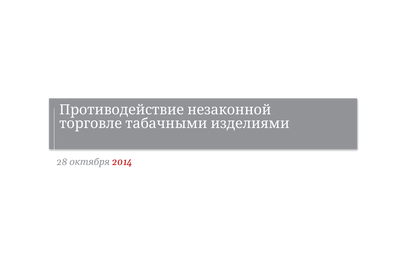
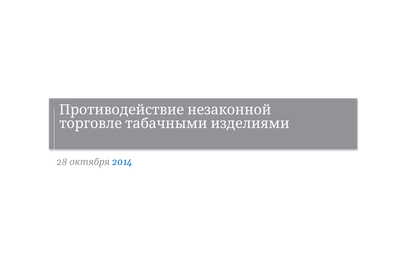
2014 colour: red -> blue (122, 162)
